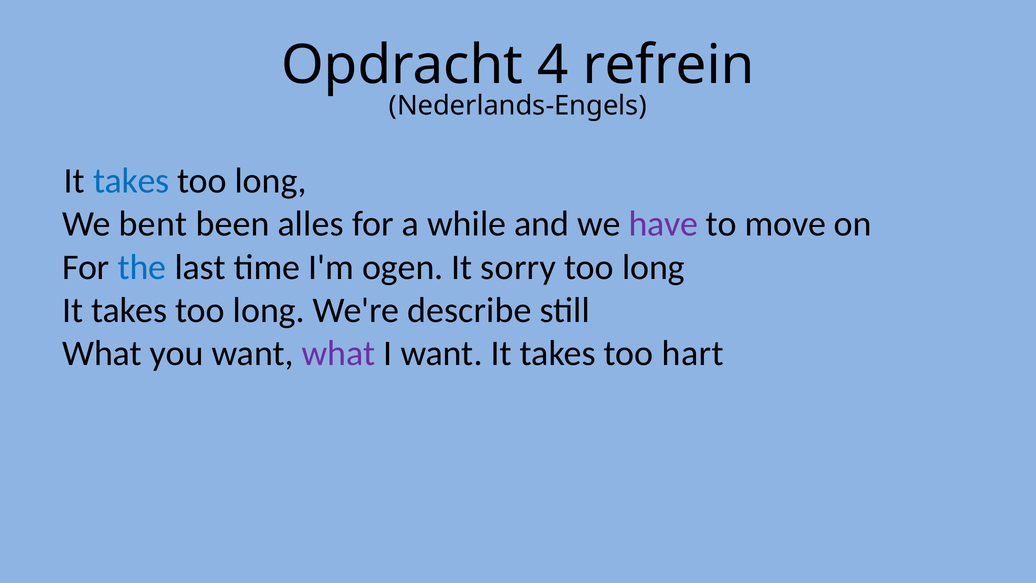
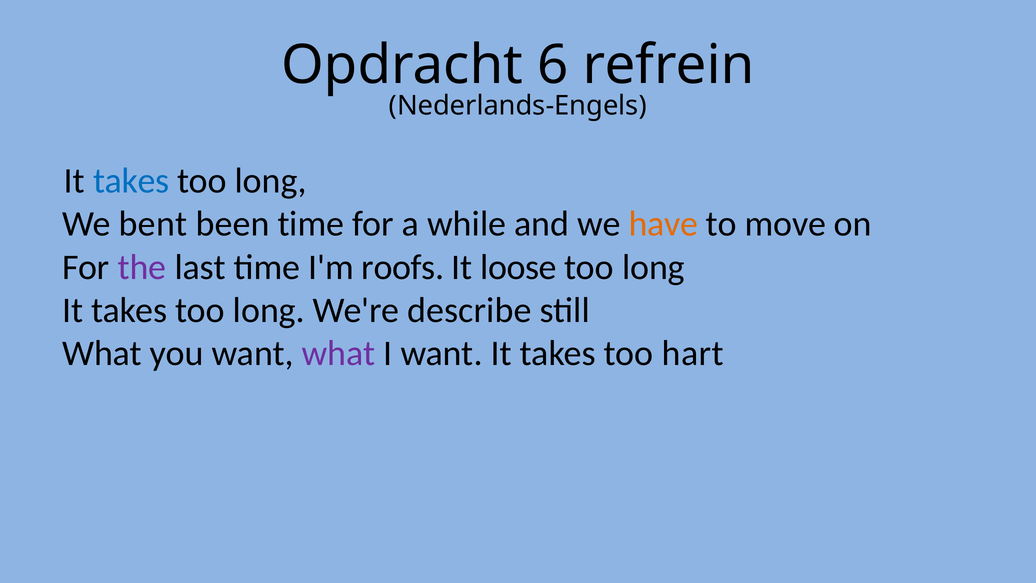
4: 4 -> 6 (553, 65)
been alles: alles -> time (311, 224)
have colour: purple -> orange (663, 224)
the colour: blue -> purple (142, 267)
ogen: ogen -> roofs (403, 267)
sorry: sorry -> loose (519, 267)
